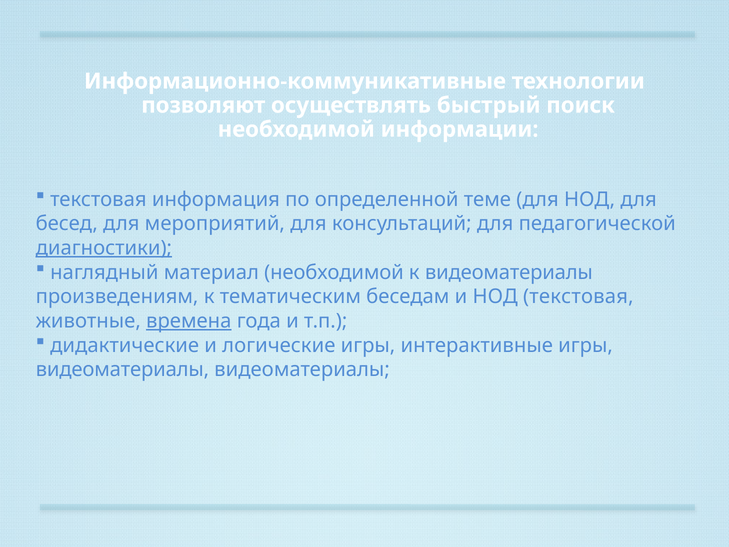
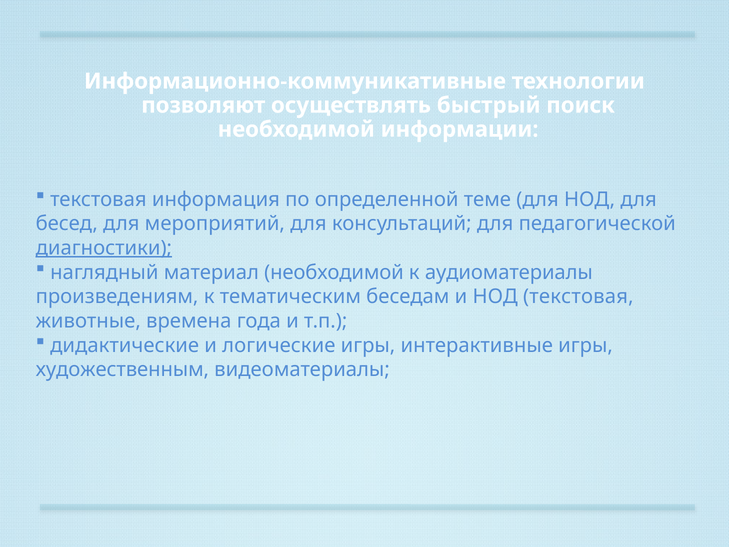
к видеоматериалы: видеоматериалы -> аудиоматериалы (509, 272)
времена underline: present -> none (189, 321)
видеоматериалы: видеоматериалы -> художественным (122, 370)
